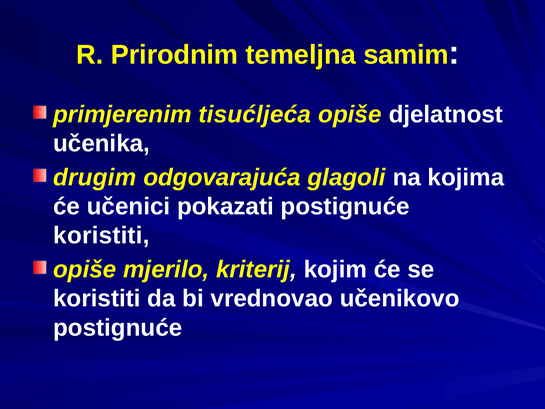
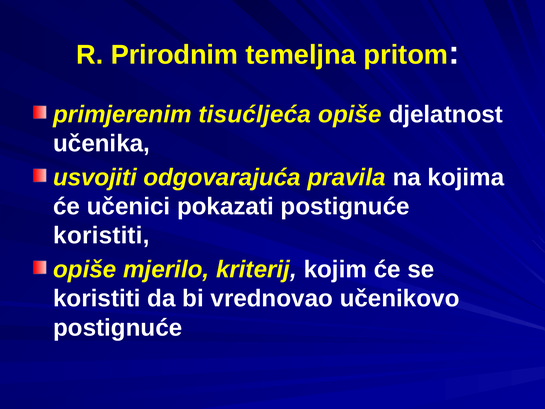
samim: samim -> pritom (406, 55)
drugim: drugim -> usvojiti (95, 177)
glagoli: glagoli -> pravila (347, 177)
